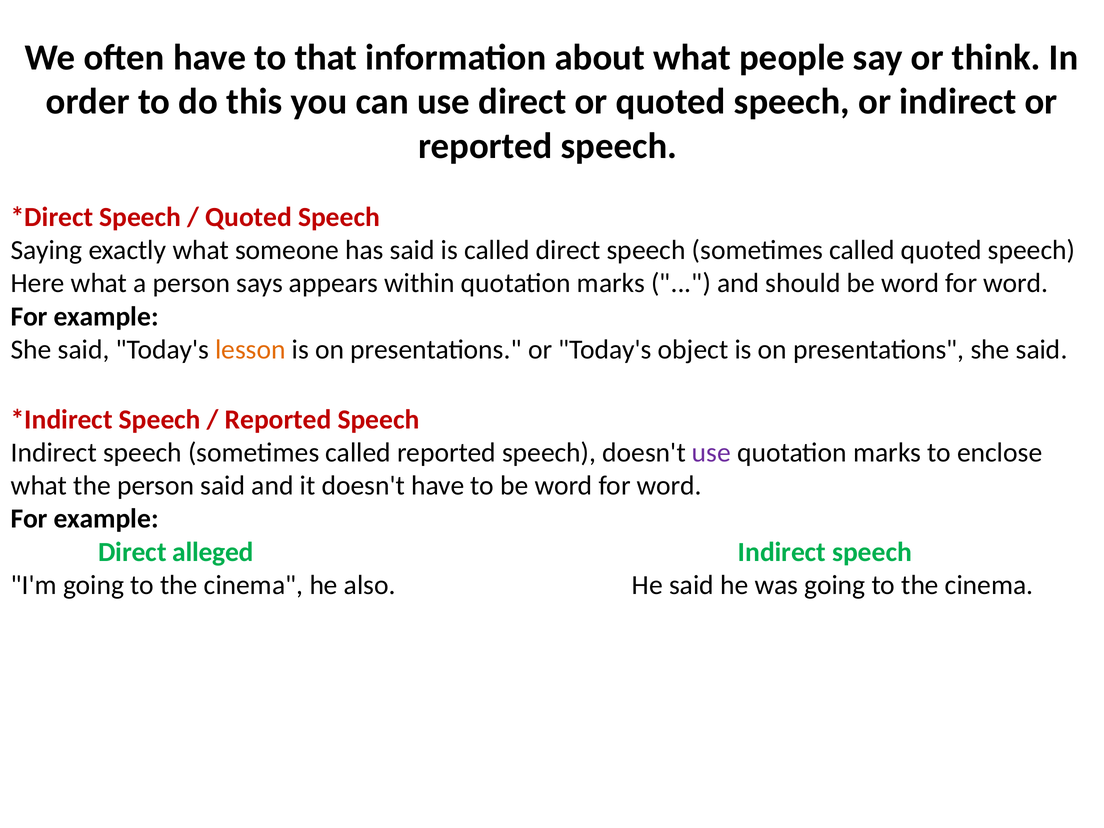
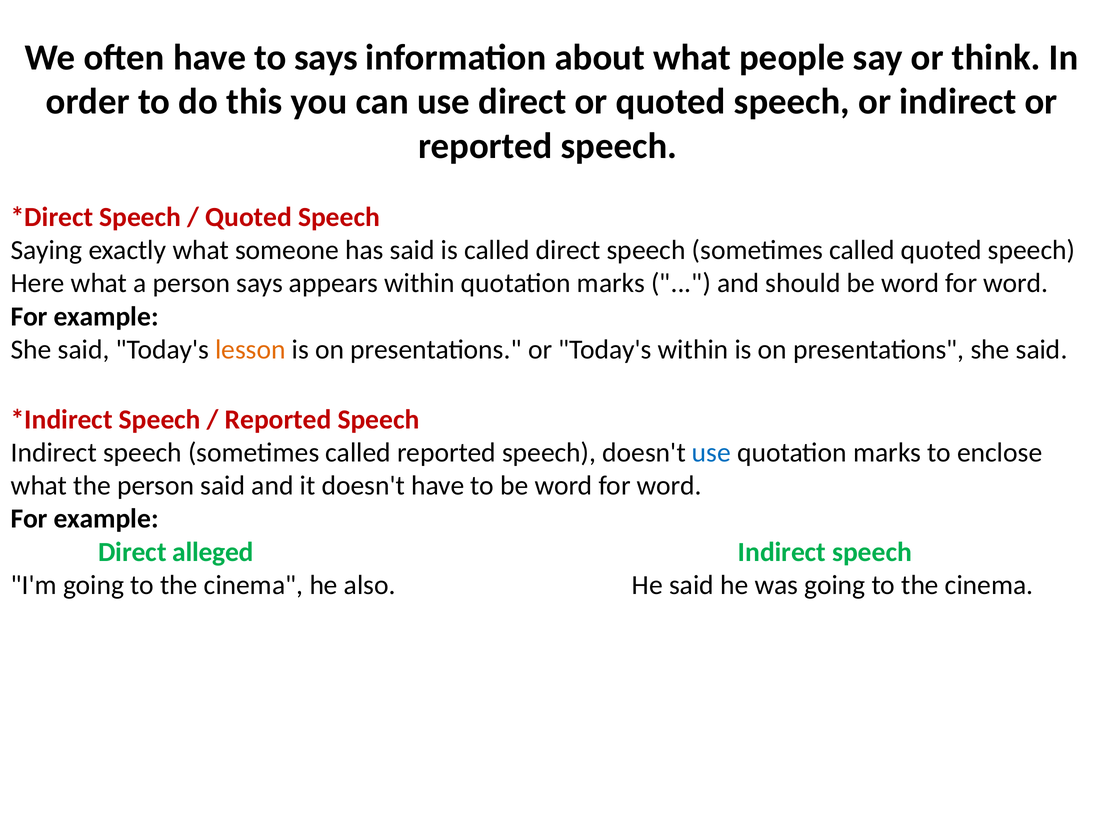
to that: that -> says (326, 58)
Today's object: object -> within (693, 350)
use colour: purple -> blue (711, 453)
